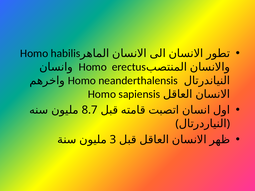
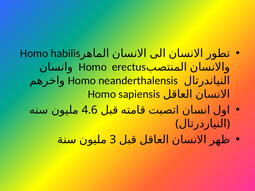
8.7: 8.7 -> 4.6 (90, 110)
